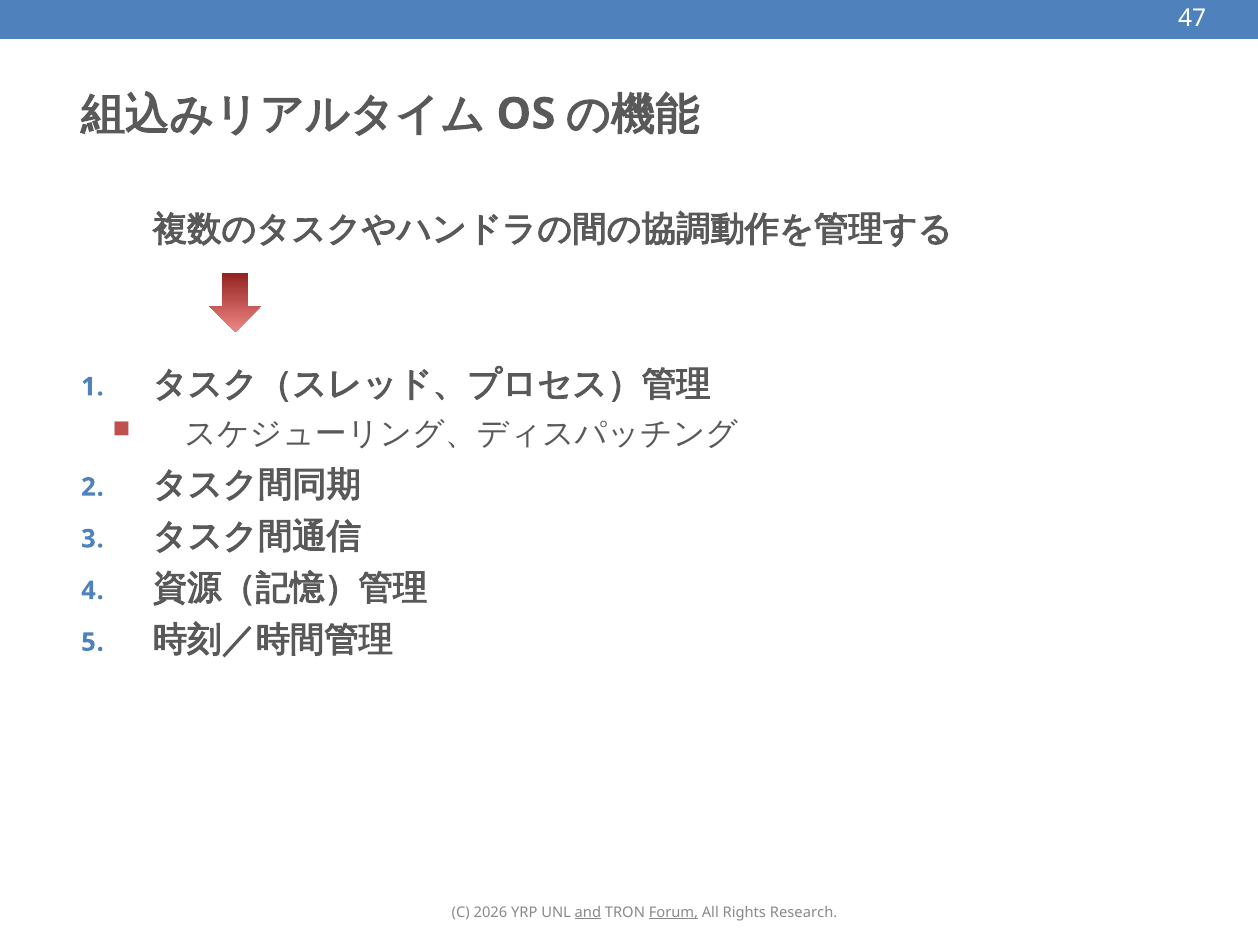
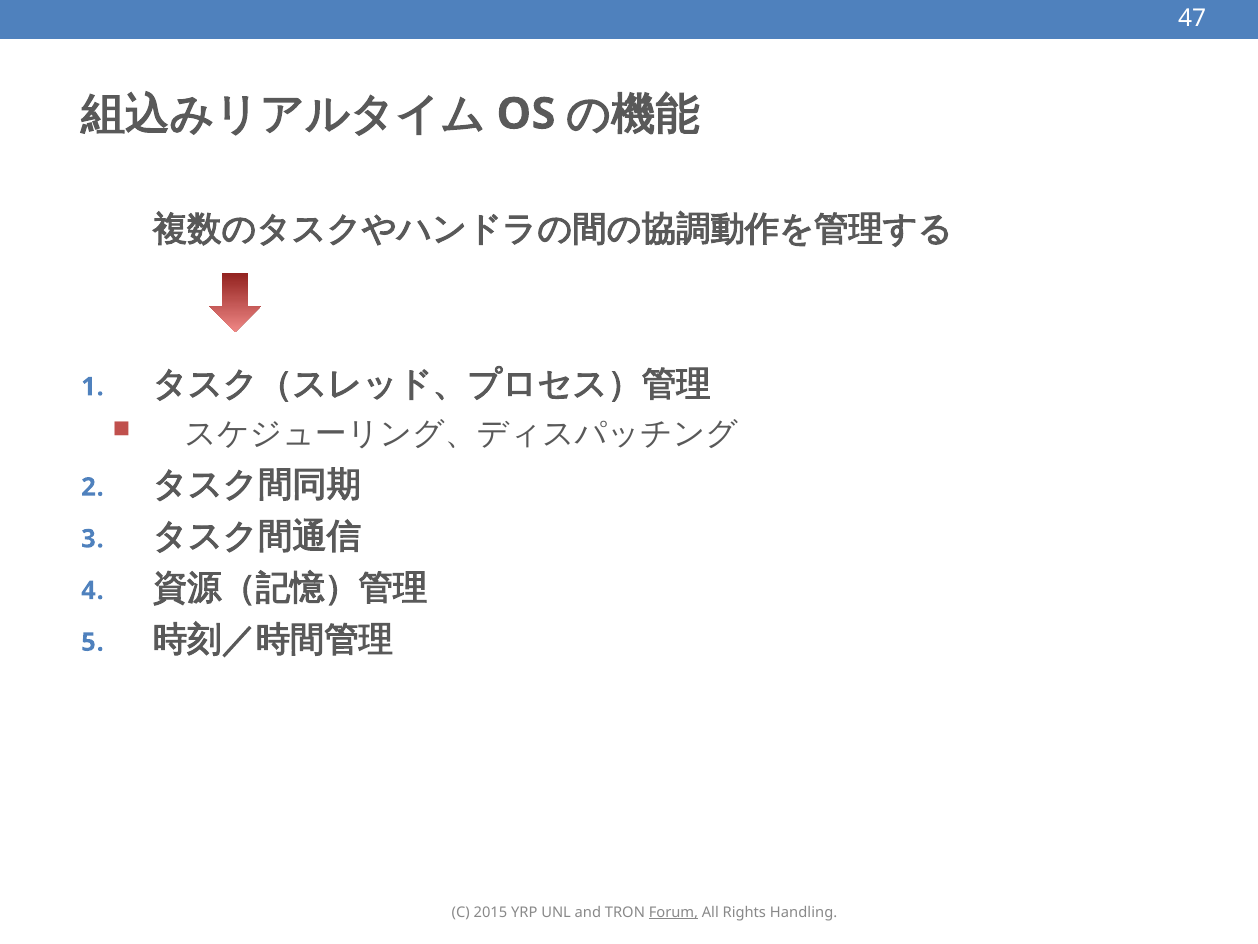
2026: 2026 -> 2015 (490, 912)
and underline: present -> none (588, 912)
Research: Research -> Handling (804, 912)
